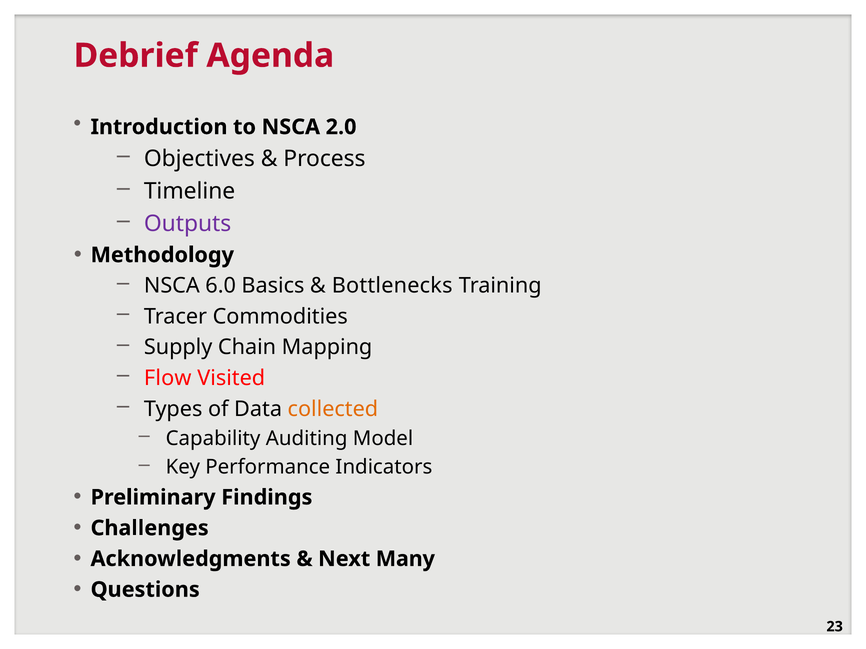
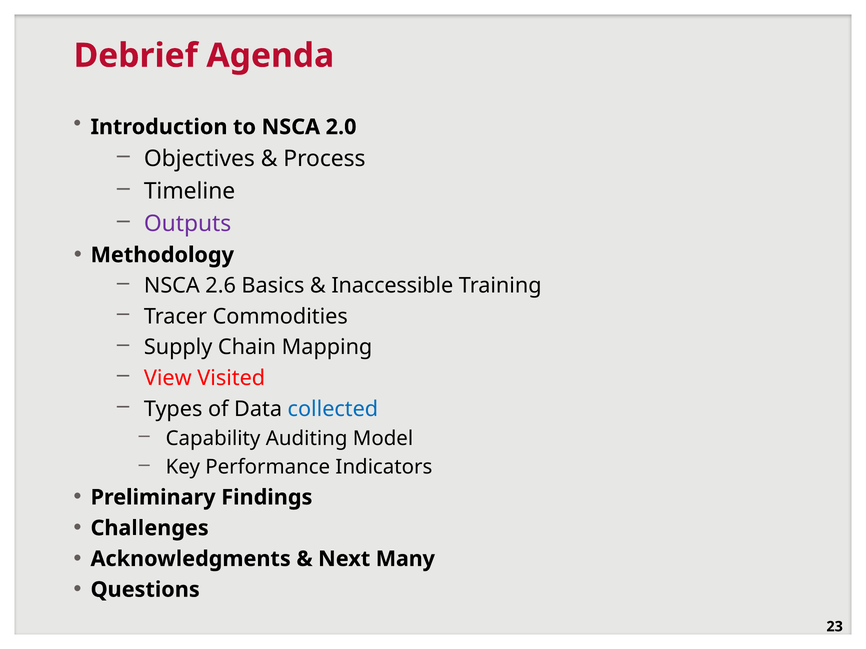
6.0: 6.0 -> 2.6 (221, 286)
Bottlenecks: Bottlenecks -> Inaccessible (392, 286)
Flow: Flow -> View (168, 378)
collected colour: orange -> blue (333, 409)
